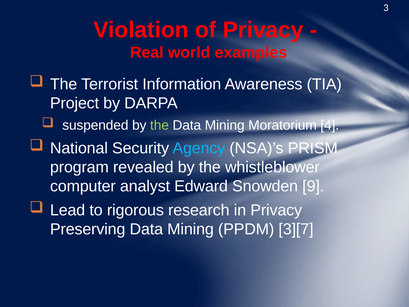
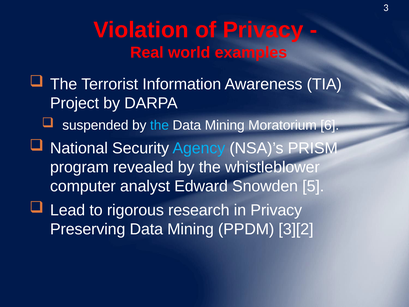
the colour: light green -> light blue (159, 125)
4: 4 -> 6 (330, 125)
9: 9 -> 5 (313, 186)
3][7: 3][7 -> 3][2 (296, 229)
